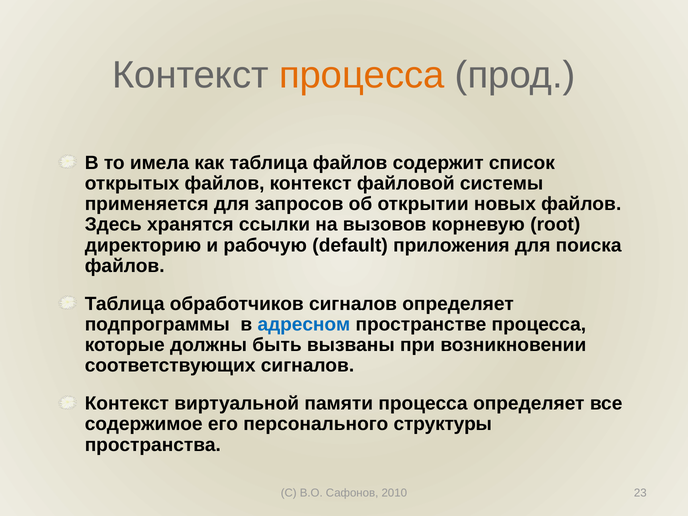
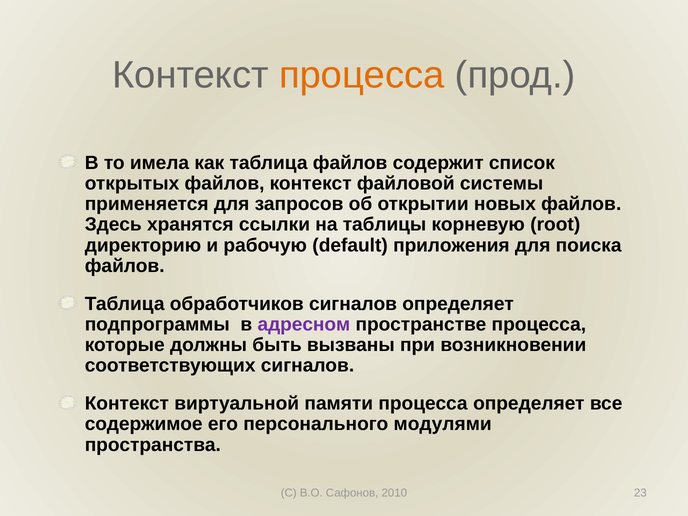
вызовов: вызовов -> таблицы (385, 225)
адресном colour: blue -> purple (304, 324)
структуры: структуры -> модулями (443, 424)
